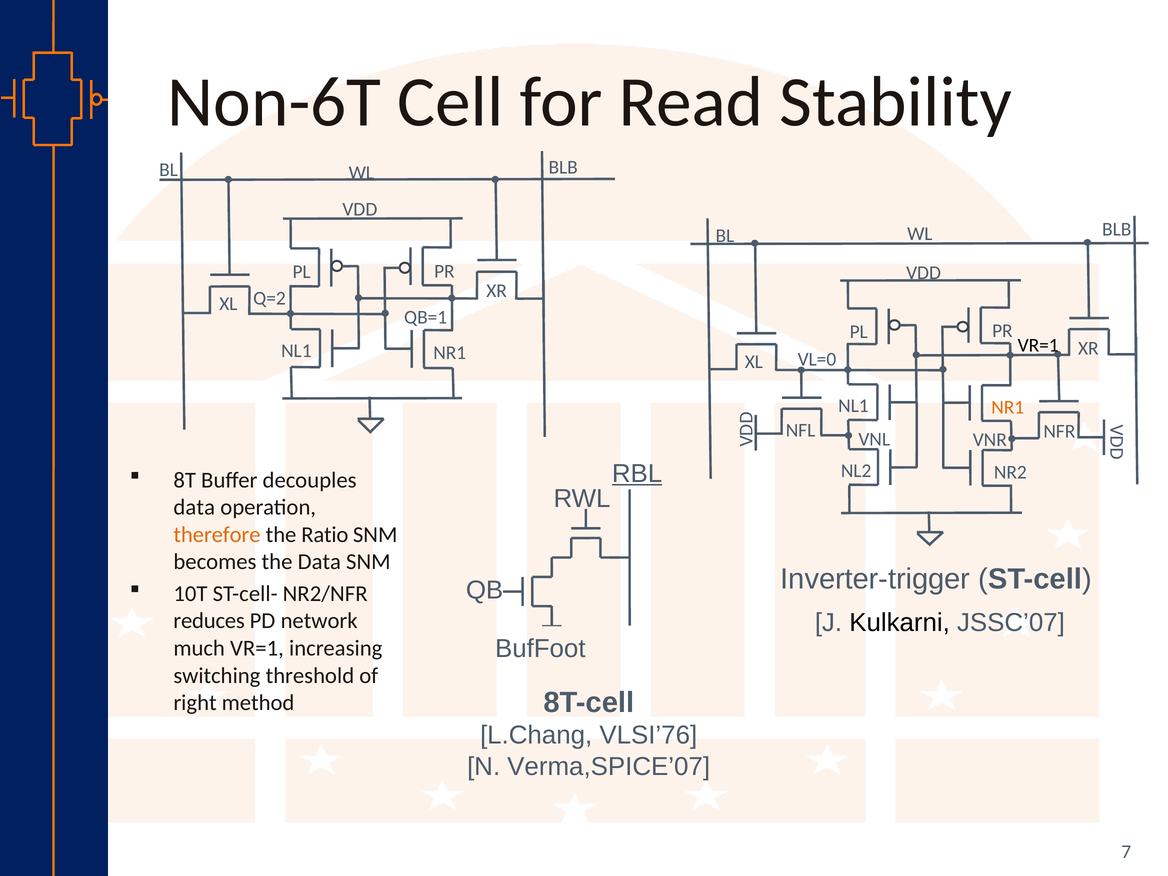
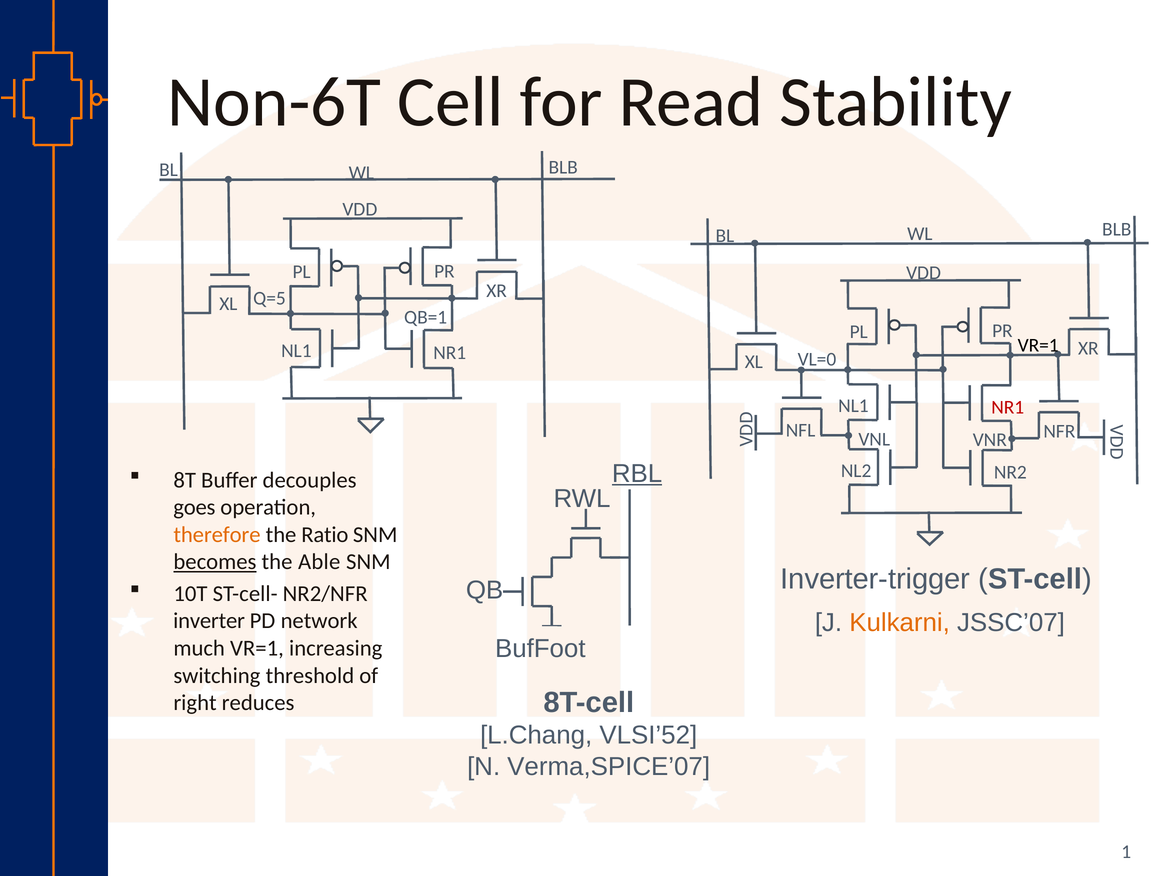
Q=2: Q=2 -> Q=5 (269, 298)
NR1 colour: orange -> red (1008, 408)
data: data -> goes (194, 507)
becomes underline: none -> present (215, 562)
the Data: Data -> Able (319, 562)
Kulkarni colour: black -> orange (900, 623)
reduces: reduces -> inverter (209, 621)
method: method -> reduces (258, 703)
VLSI’76: VLSI’76 -> VLSI’52 (648, 735)
7: 7 -> 1 (1126, 852)
